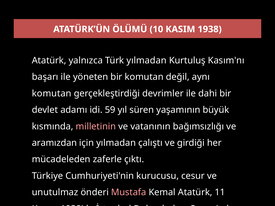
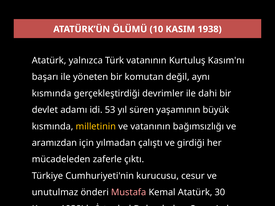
Türk yılmadan: yılmadan -> vatanının (147, 61)
komutan: komutan -> kısmında (52, 94)
59: 59 -> 53 (110, 110)
milletinin colour: pink -> yellow (96, 127)
11: 11 -> 30 (220, 193)
